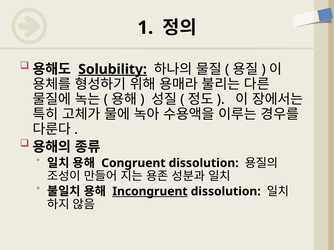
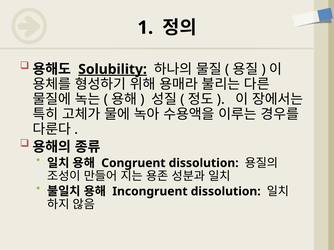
Incongruent underline: present -> none (150, 192)
